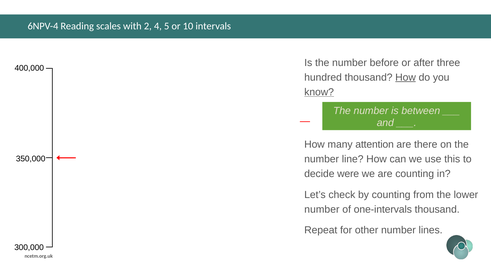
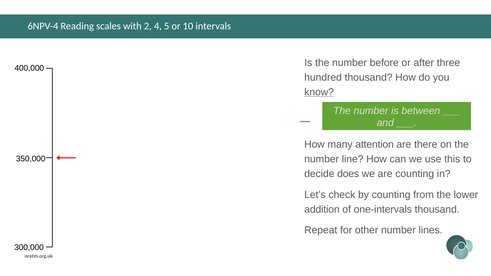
How underline: present -> none (406, 77)
were: were -> does (348, 174)
number: number -> addition (322, 210)
